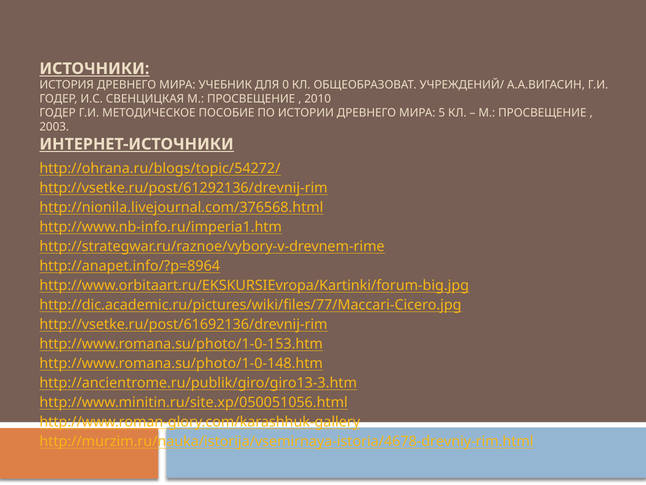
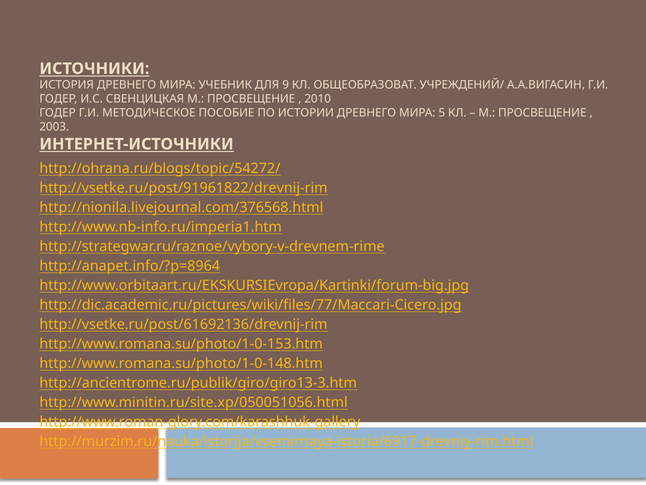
0: 0 -> 9 (286, 85)
http://vsetke.ru/post/61292136/drevnij-rim: http://vsetke.ru/post/61292136/drevnij-rim -> http://vsetke.ru/post/91961822/drevnij-rim (184, 188)
http://murzim.ru/nauka/istorija/vsemirnaya-istoria/4678-drevniy-rim.html: http://murzim.ru/nauka/istorija/vsemirnaya-istoria/4678-drevniy-rim.html -> http://murzim.ru/nauka/istorija/vsemirnaya-istoria/6917-drevniy-rim.html (286, 441)
